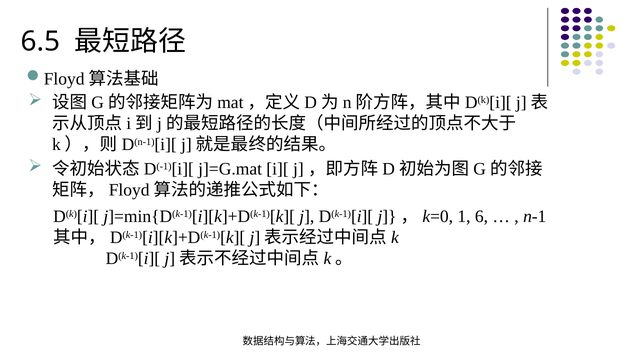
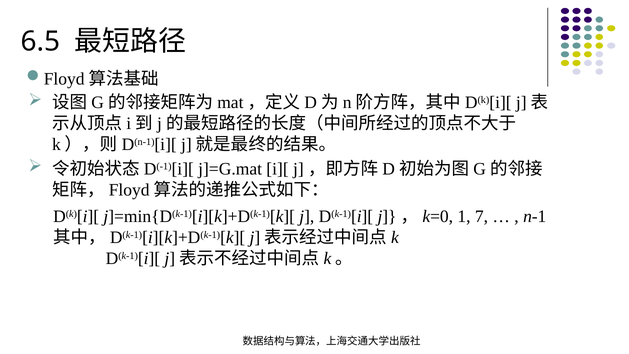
6: 6 -> 7 (481, 216)
